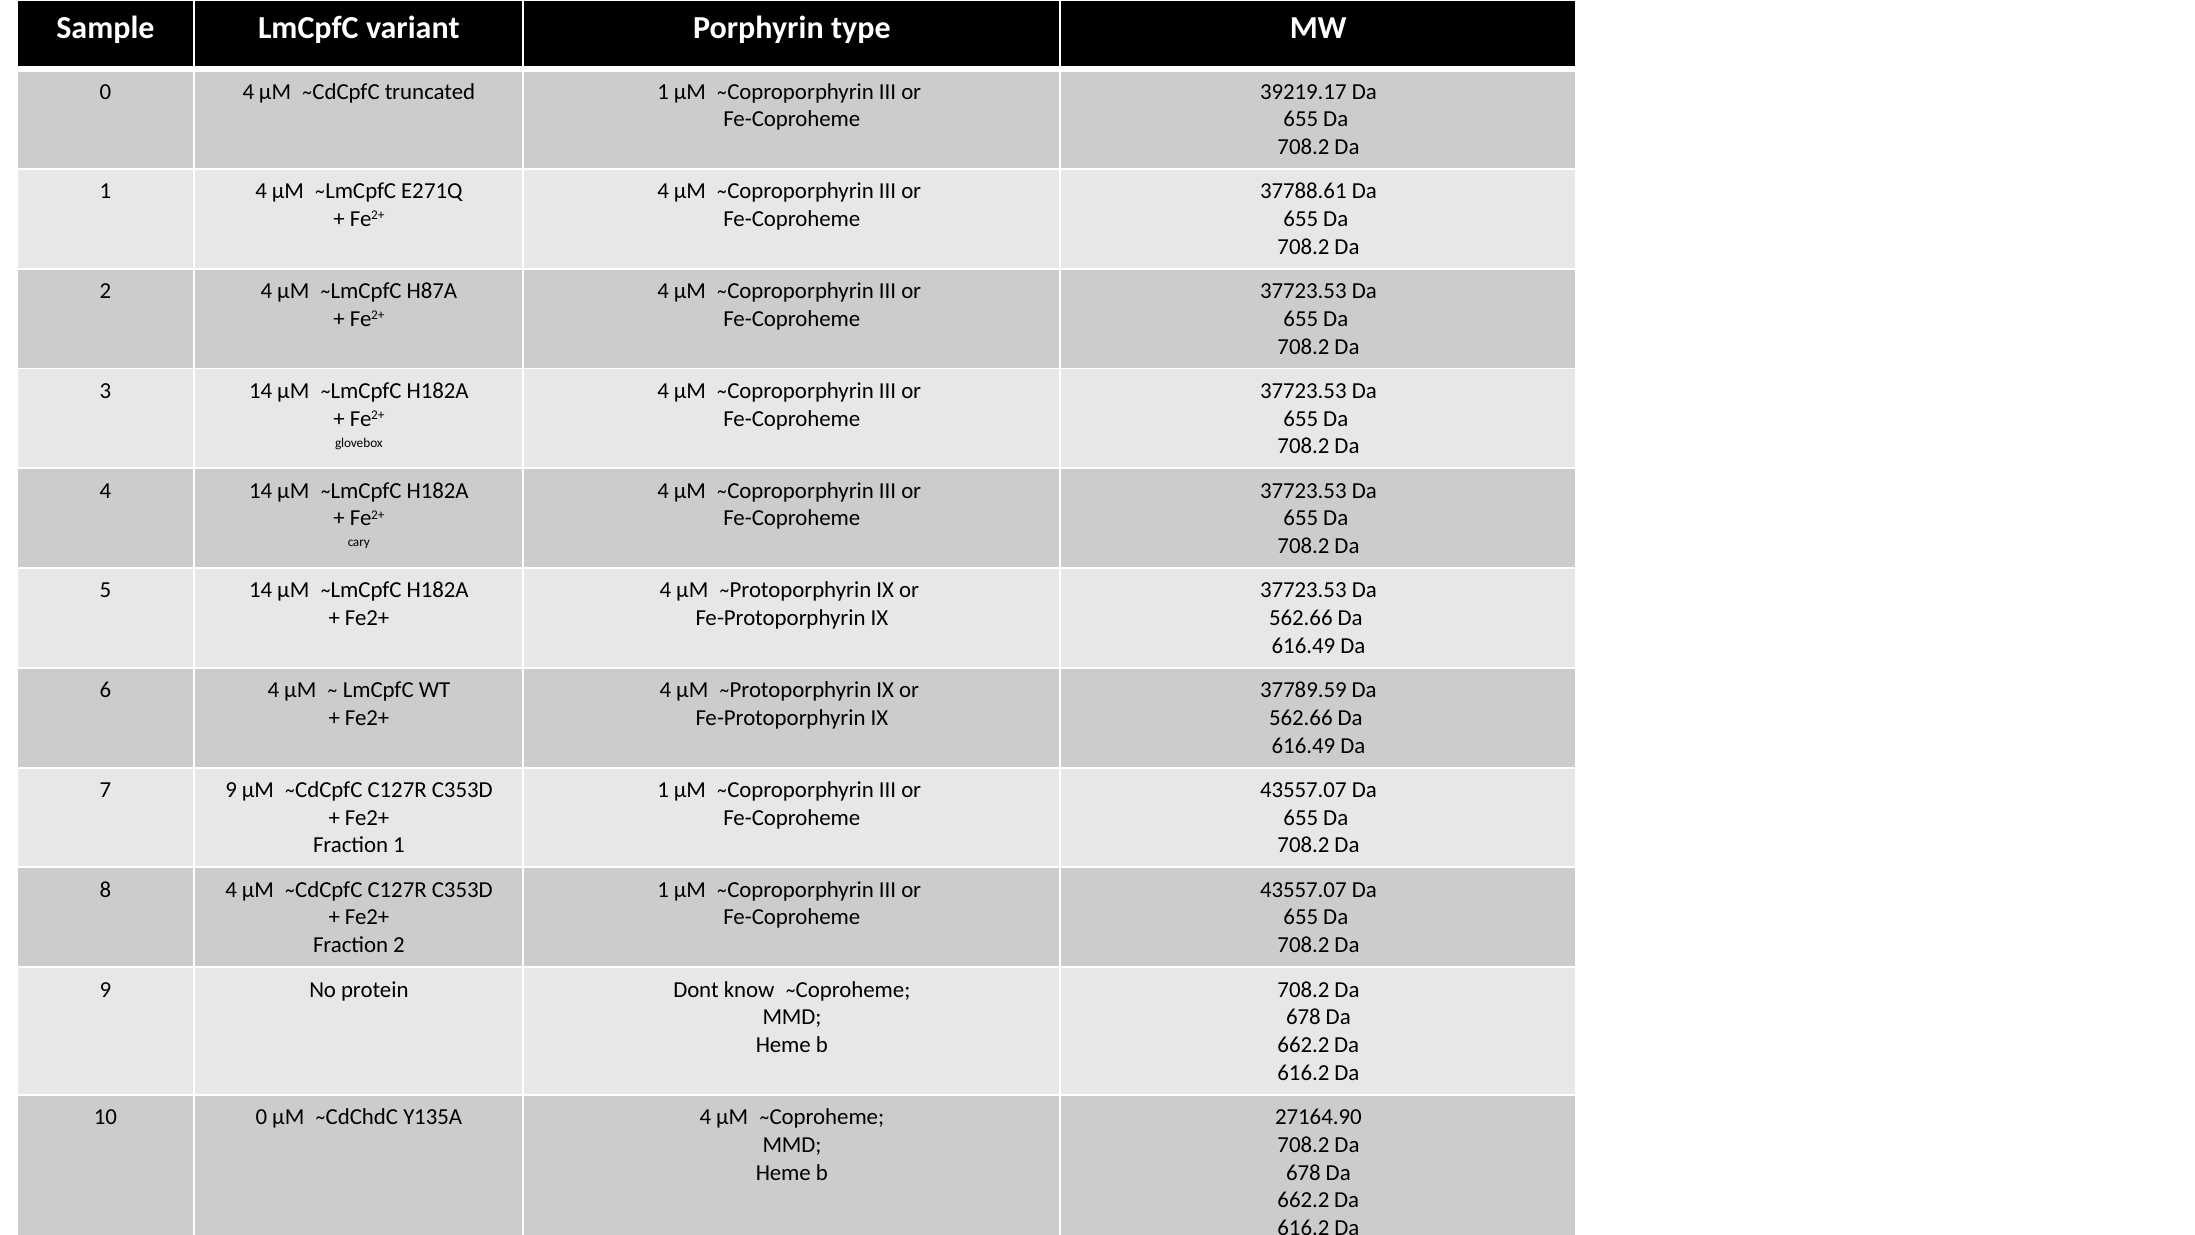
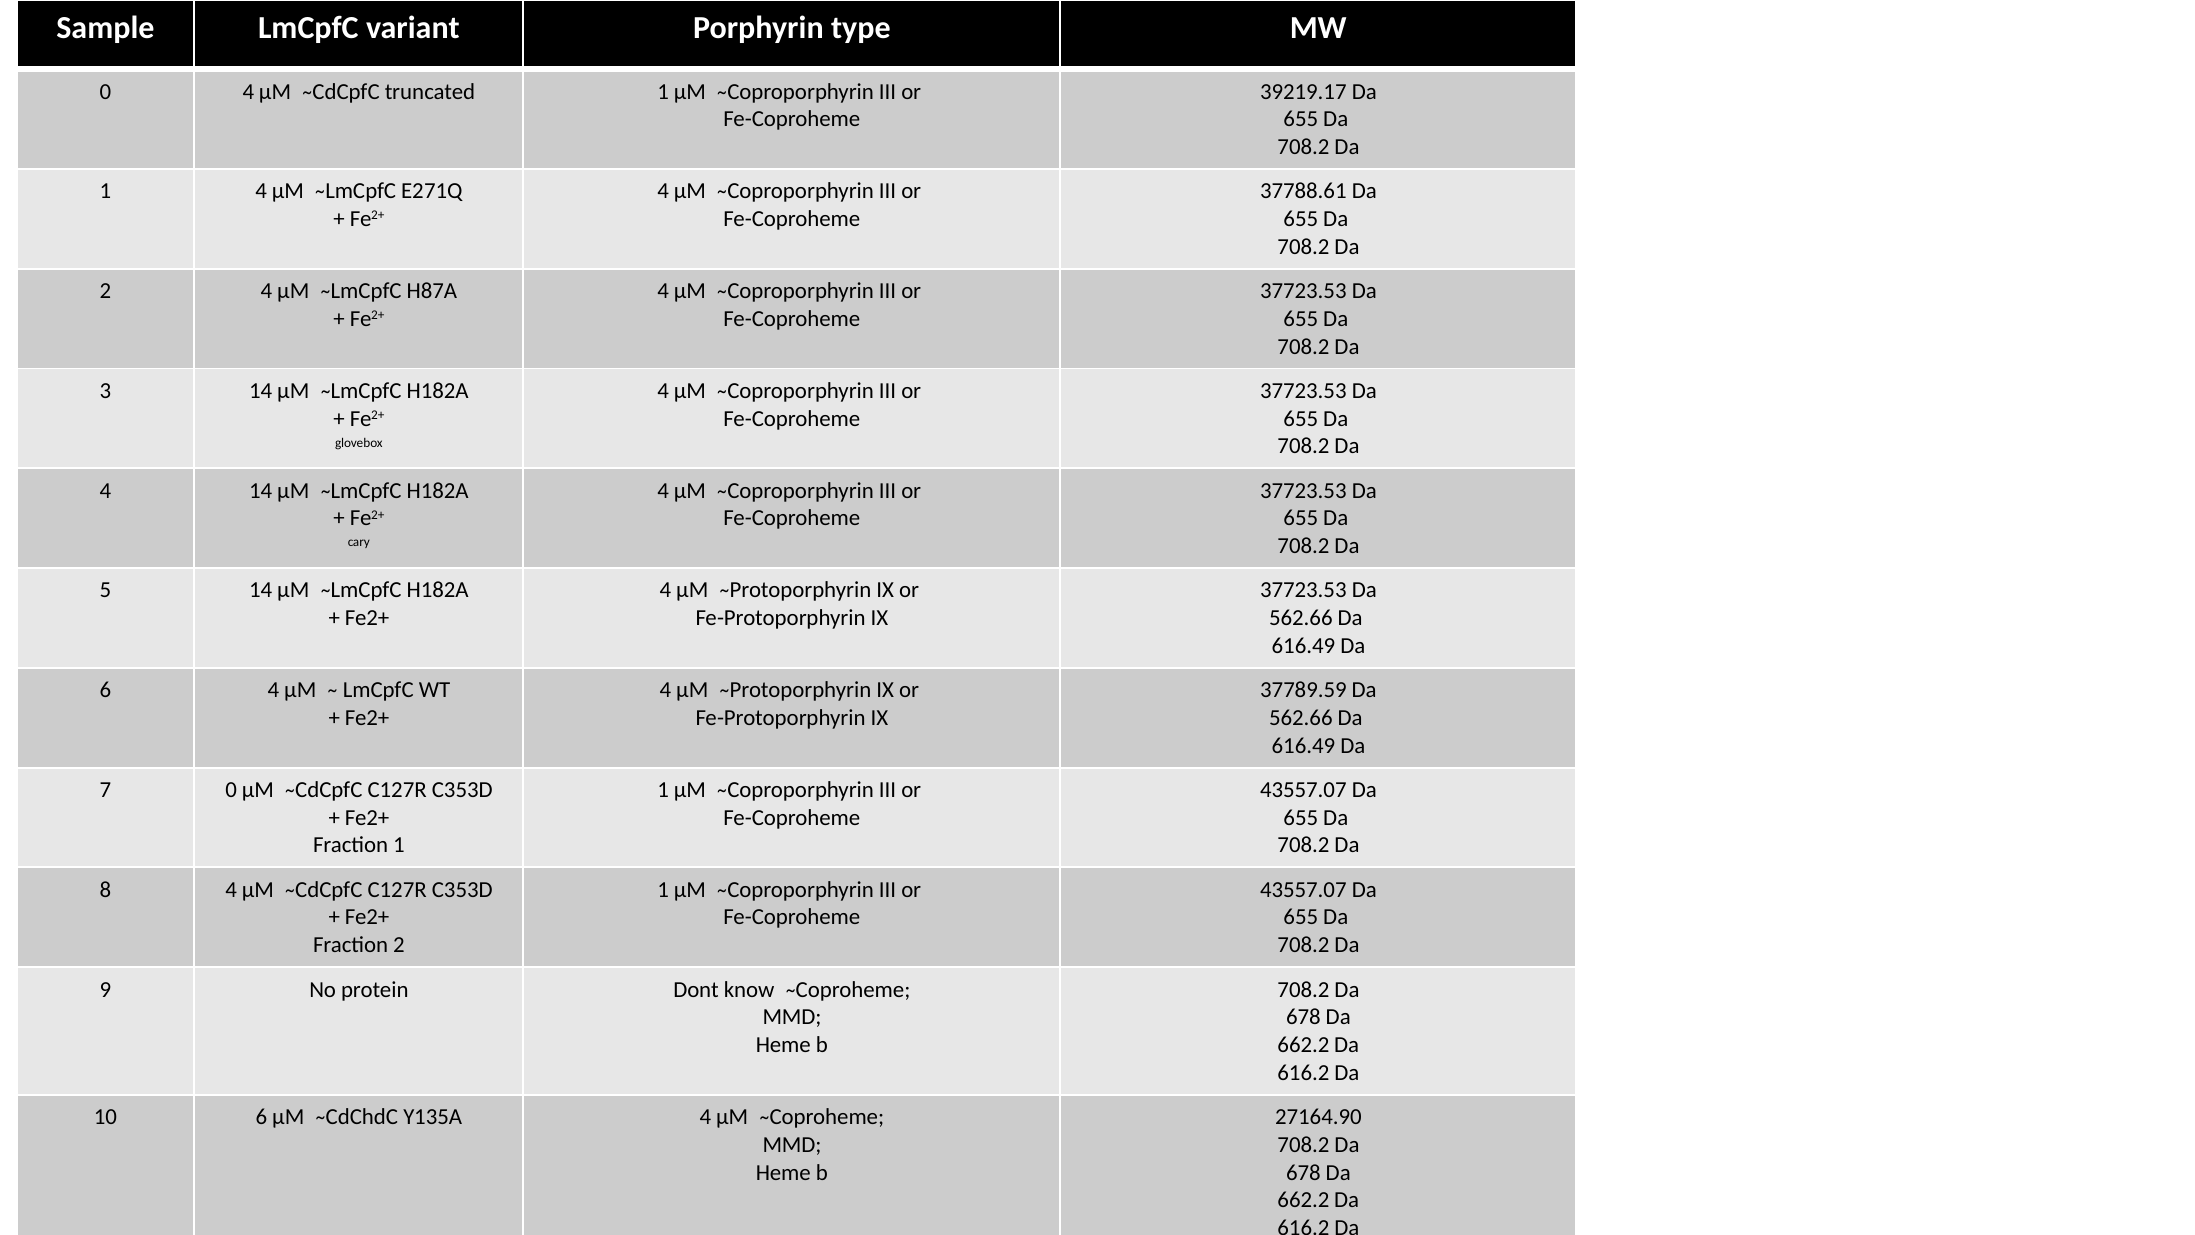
7 9: 9 -> 0 (231, 790)
10 0: 0 -> 6 (262, 1117)
